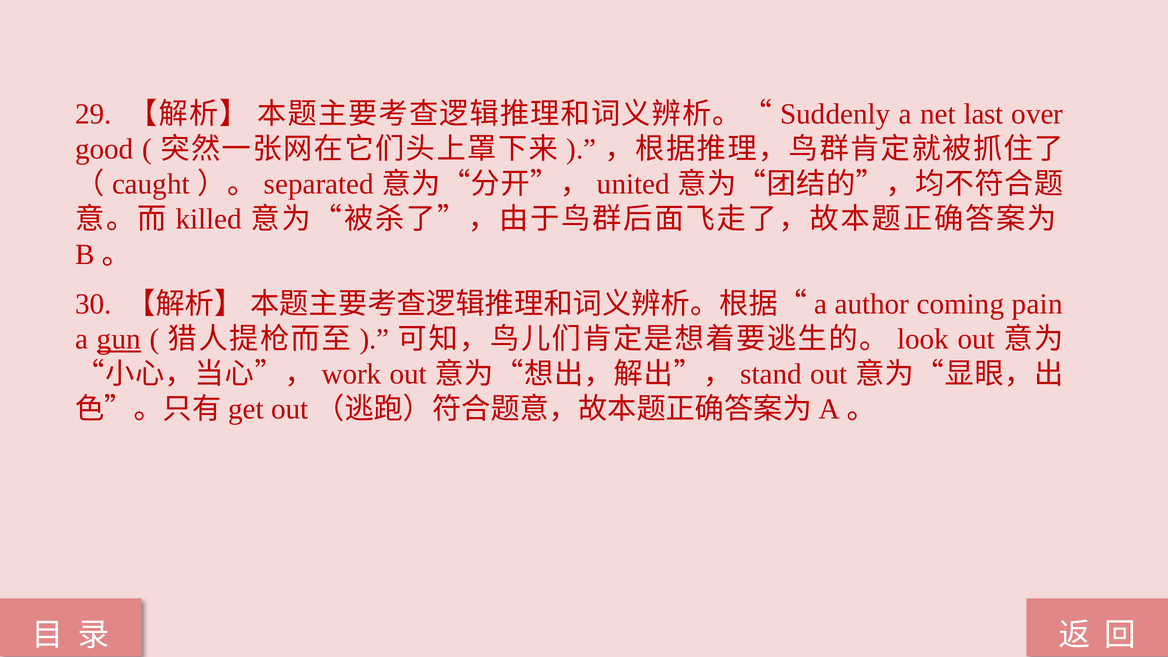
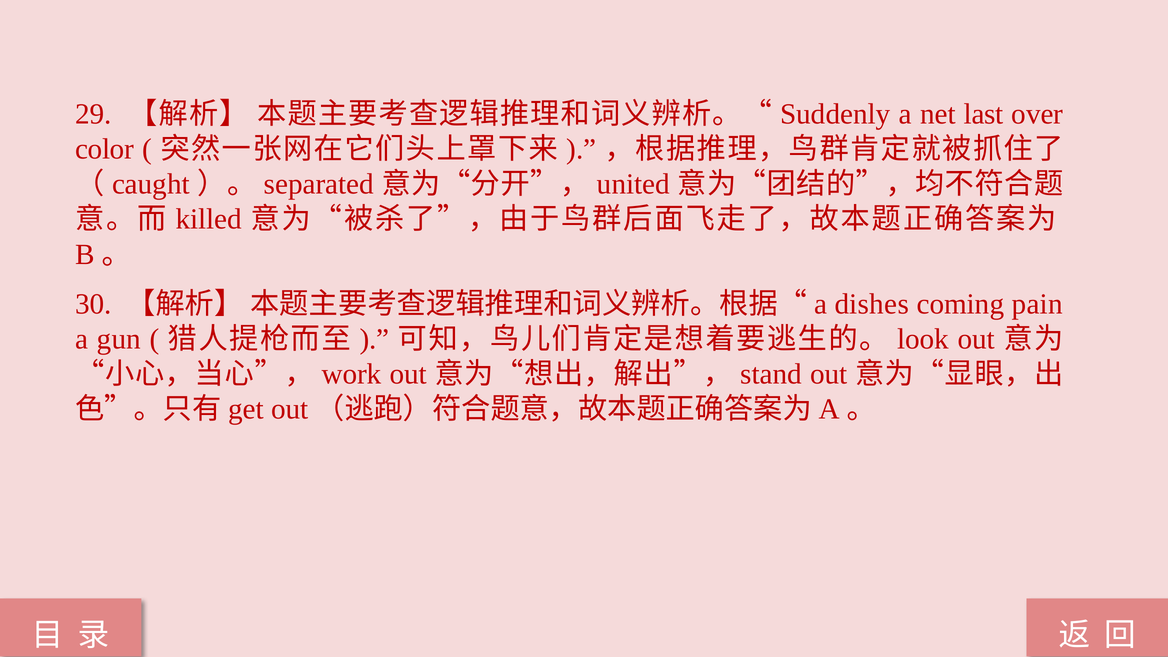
good: good -> color (105, 149)
author: author -> dishes (872, 304)
gun underline: present -> none (119, 339)
